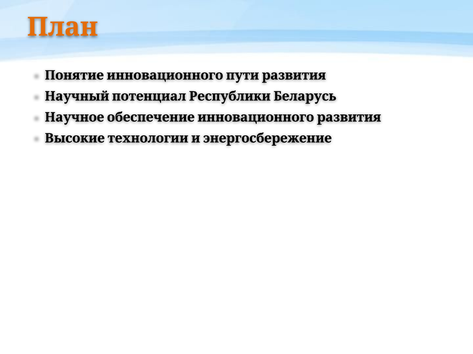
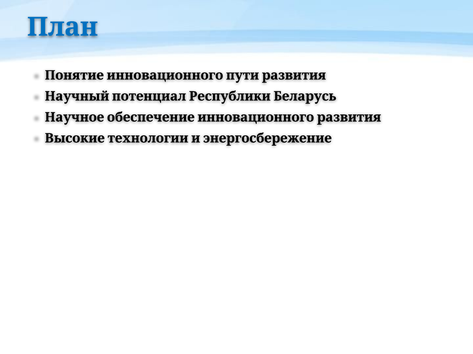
План colour: orange -> blue (62, 27)
